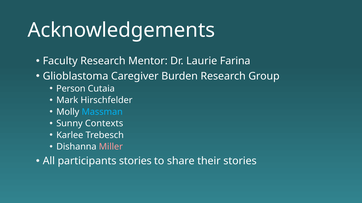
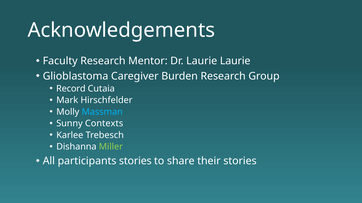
Laurie Farina: Farina -> Laurie (235, 61)
Person: Person -> Record (71, 89)
Miller colour: pink -> light green (111, 147)
